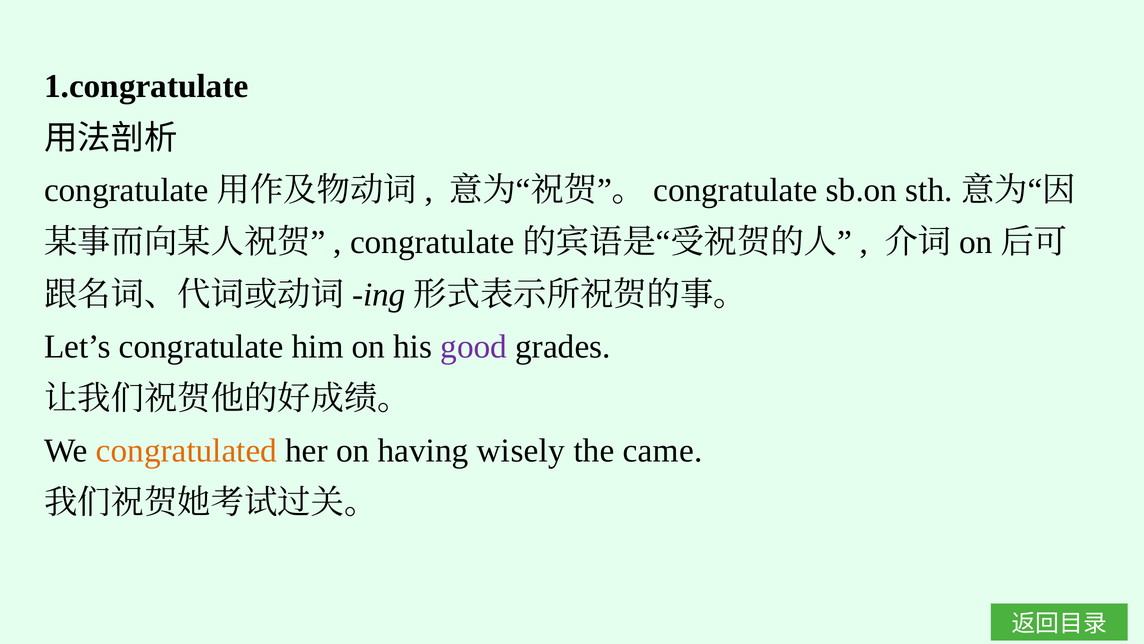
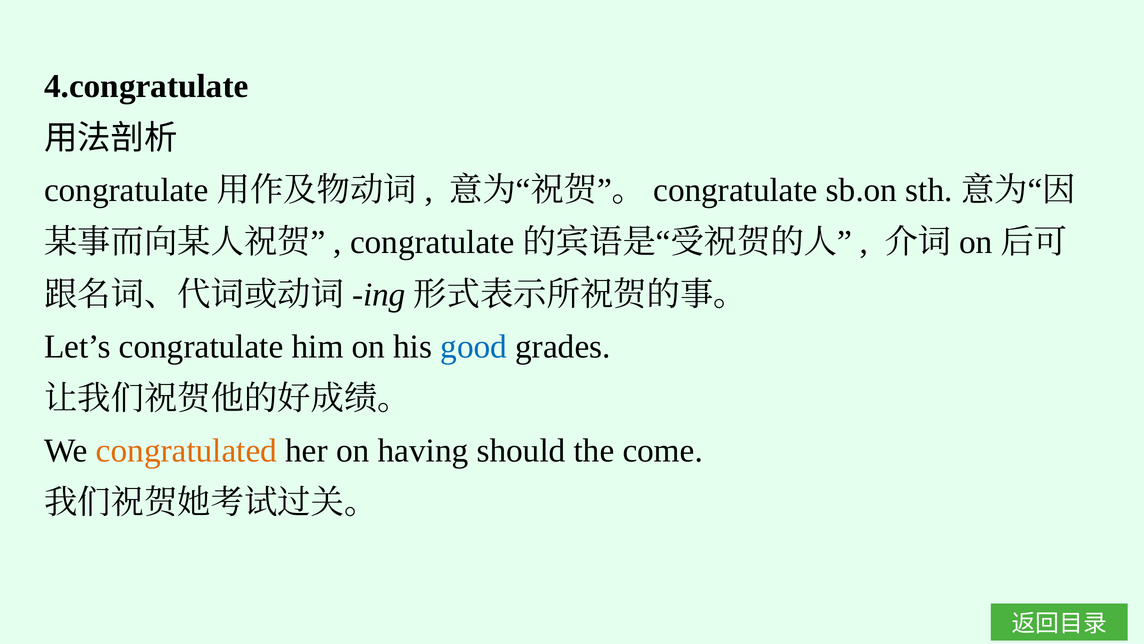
1.congratulate: 1.congratulate -> 4.congratulate (146, 86)
good colour: purple -> blue (474, 346)
wisely: wisely -> should (521, 450)
came: came -> come (663, 450)
